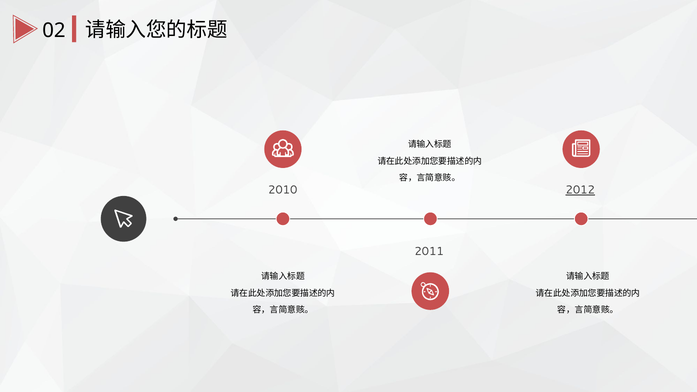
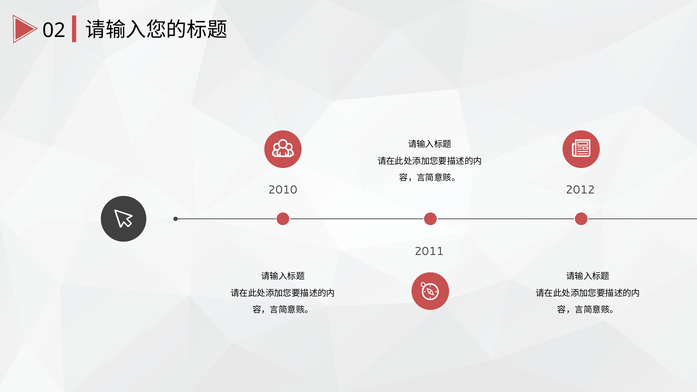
2012 underline: present -> none (580, 190)
